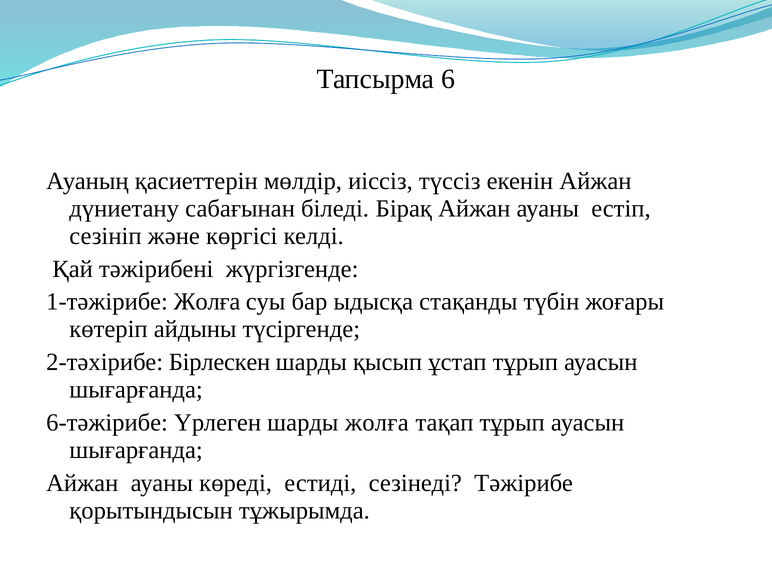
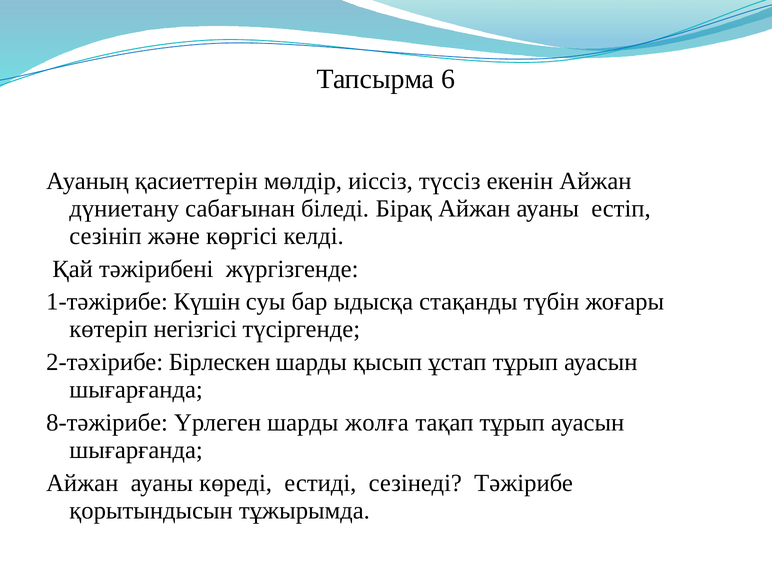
1-тәжірибе Жолға: Жолға -> Күшін (207, 302)
айдыны: айдыны -> негізгісі (195, 329)
6-тәжірибе: 6-тәжірибе -> 8-тәжірибе (107, 423)
